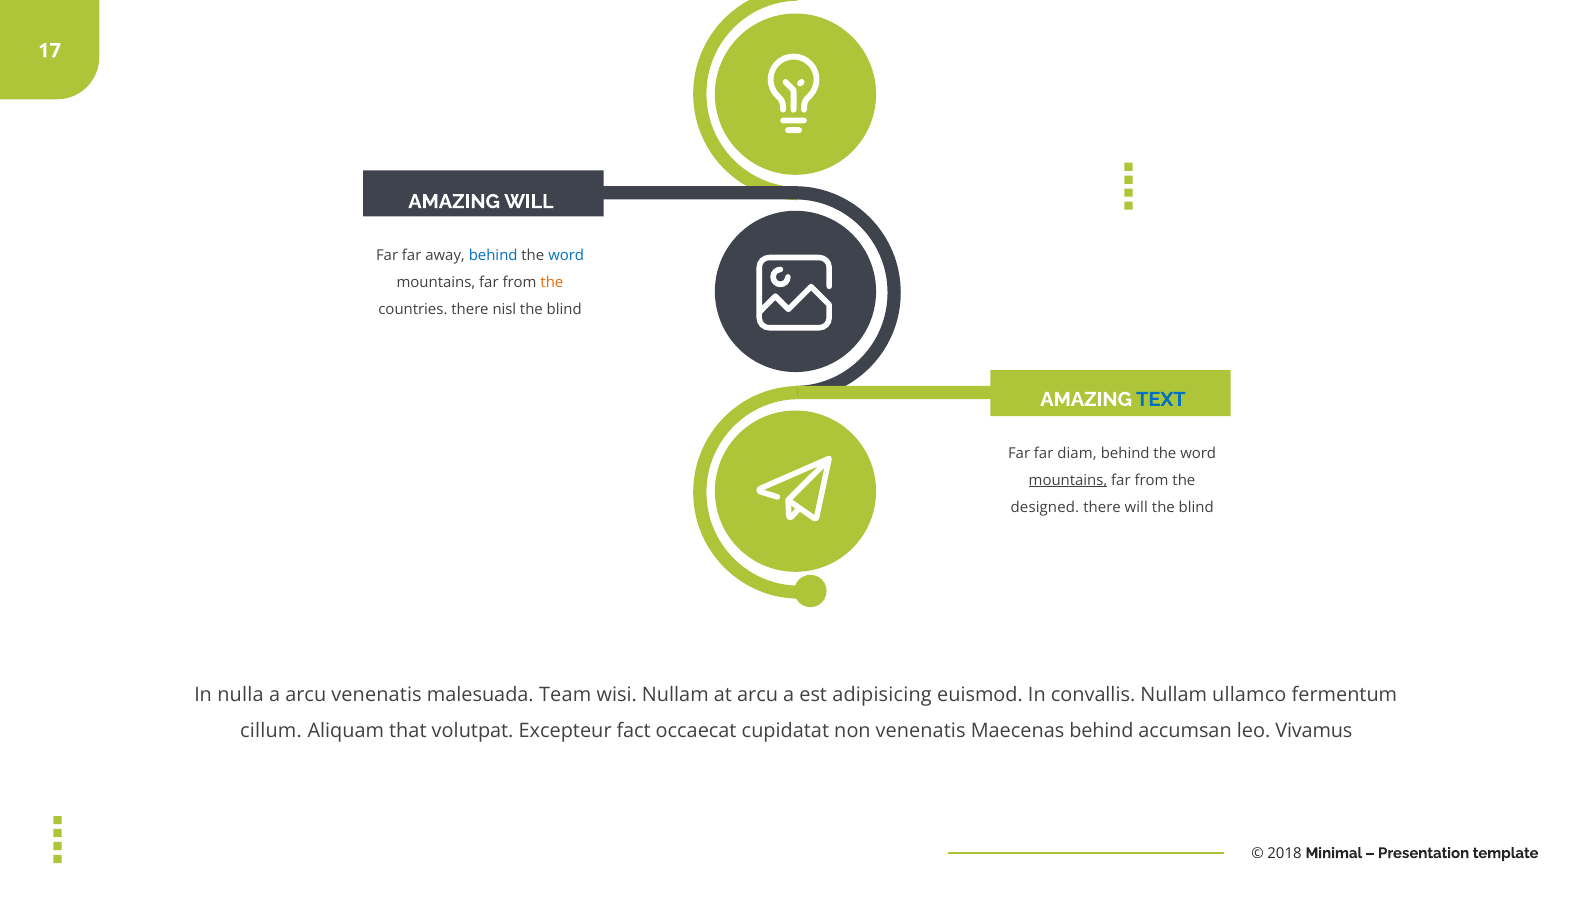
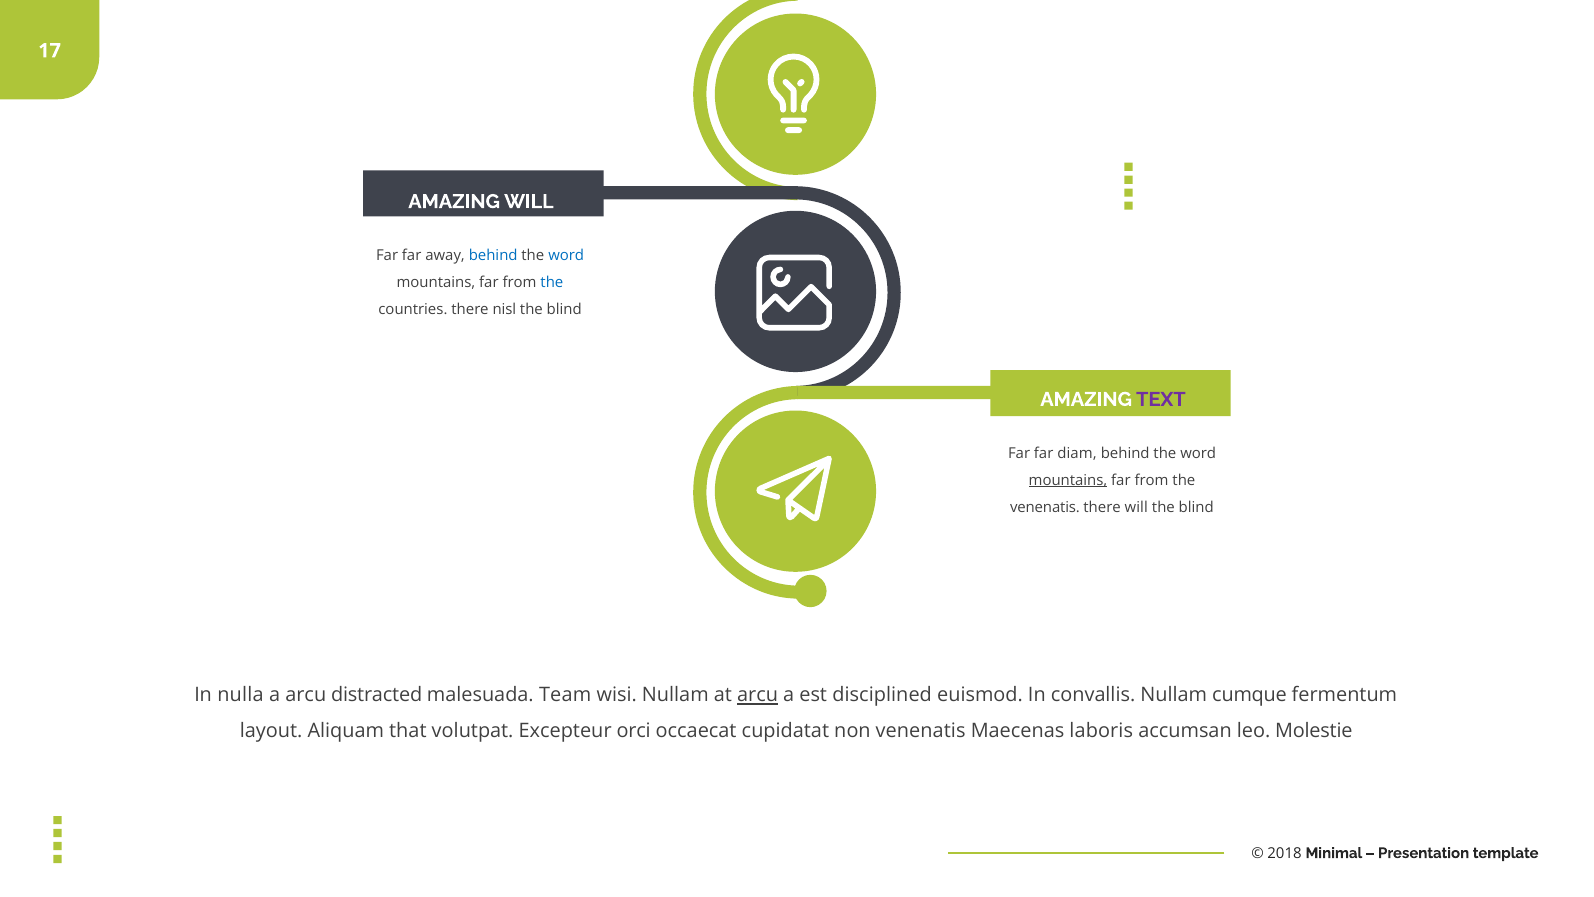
the colour: orange -> blue (552, 282)
TEXT colour: blue -> purple (1161, 399)
designed: designed -> venenatis (1045, 507)
arcu venenatis: venenatis -> distracted (377, 695)
arcu underline: none -> present (758, 695)
adipisicing: adipisicing -> disciplined (882, 695)
ullamco: ullamco -> cumque (1250, 695)
cillum: cillum -> layout (271, 731)
fact: fact -> orci (634, 731)
Maecenas behind: behind -> laboris (1101, 731)
Vivamus: Vivamus -> Molestie (1314, 731)
